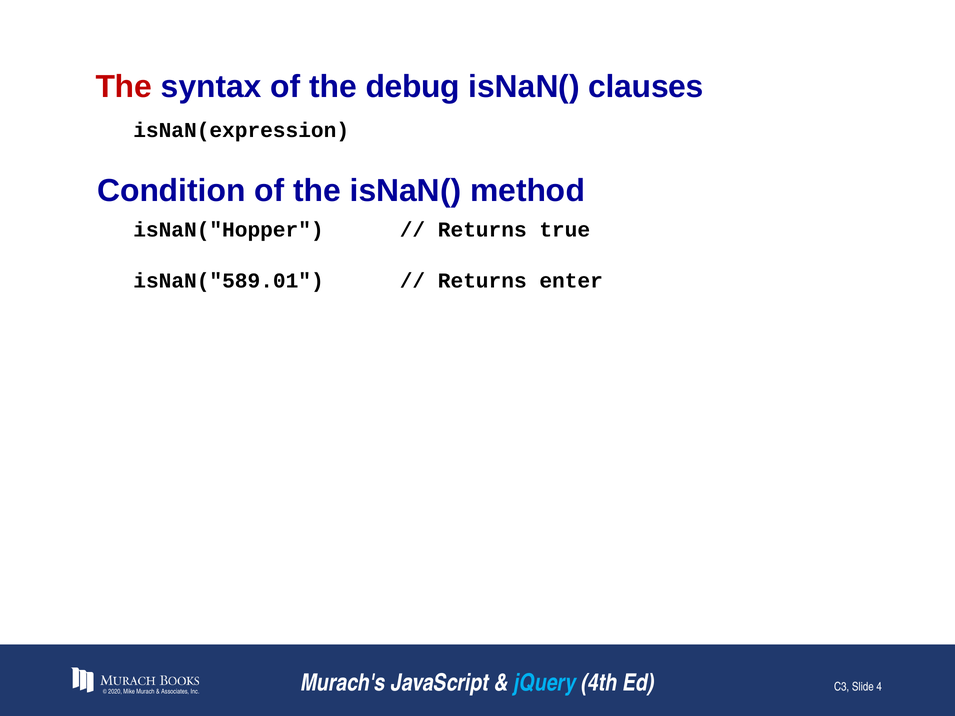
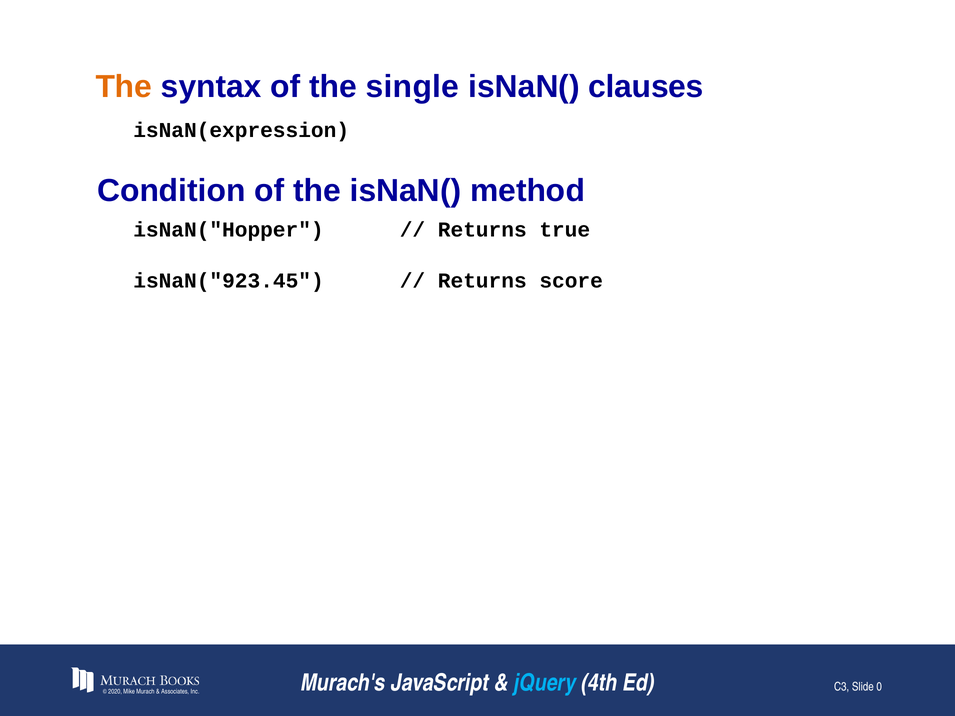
The colour: red -> orange (124, 87)
debug: debug -> single (413, 87)
isNaN("589.01: isNaN("589.01 -> isNaN("923.45 (229, 281)
enter: enter -> score (571, 281)
4: 4 -> 0 (879, 687)
